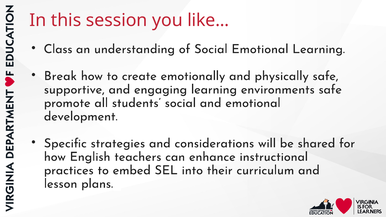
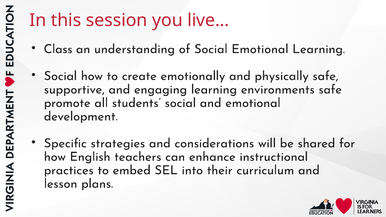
like: like -> live (208, 20)
Break: Break -> Social (60, 76)
